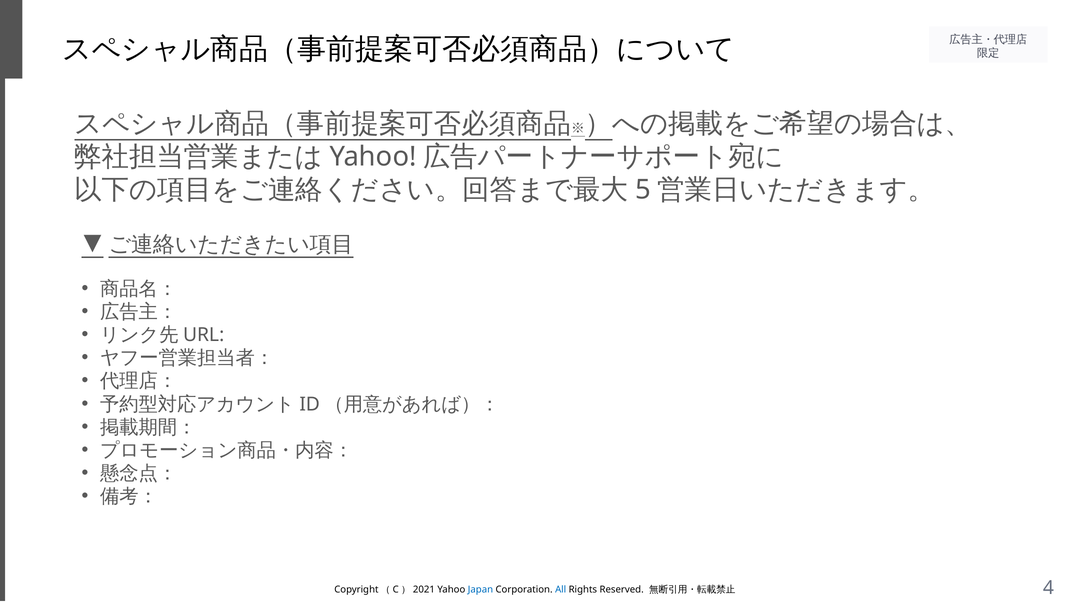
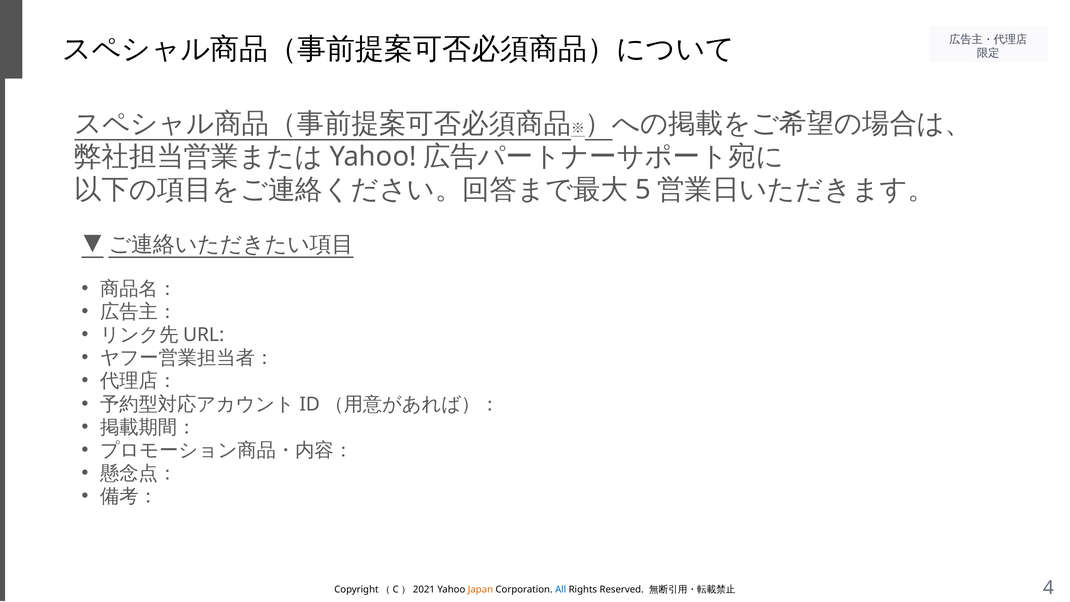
Japan colour: blue -> orange (480, 589)
